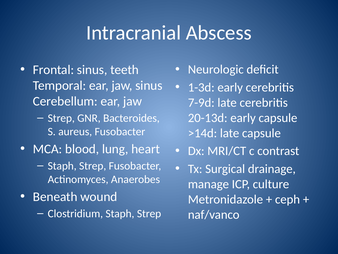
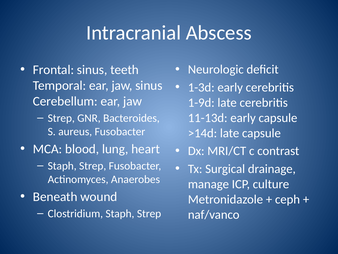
7-9d: 7-9d -> 1-9d (201, 102)
20-13d: 20-13d -> 11-13d (208, 118)
